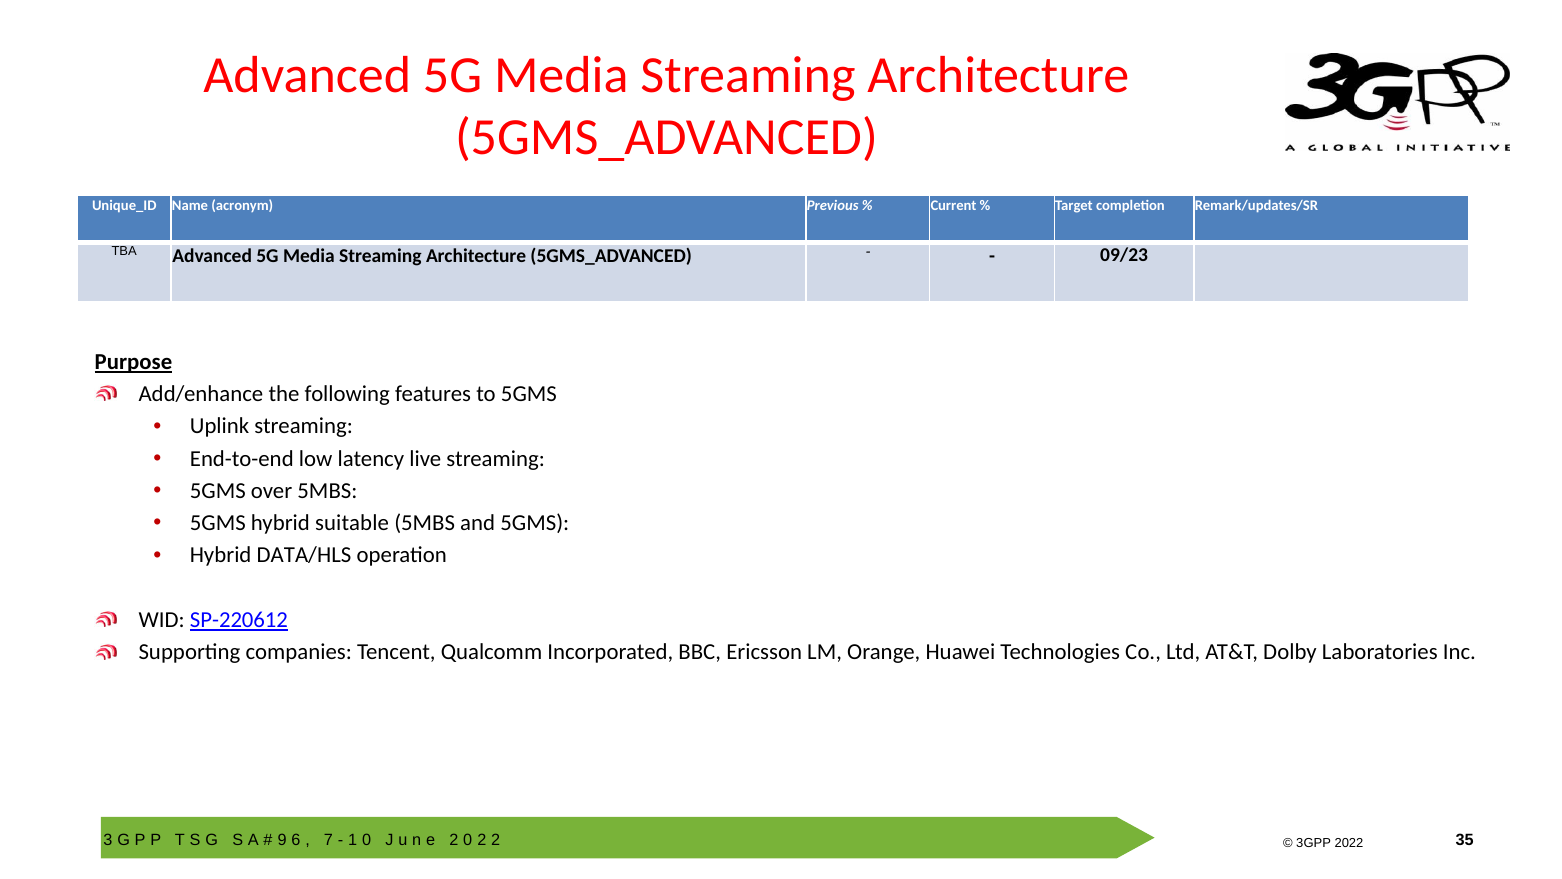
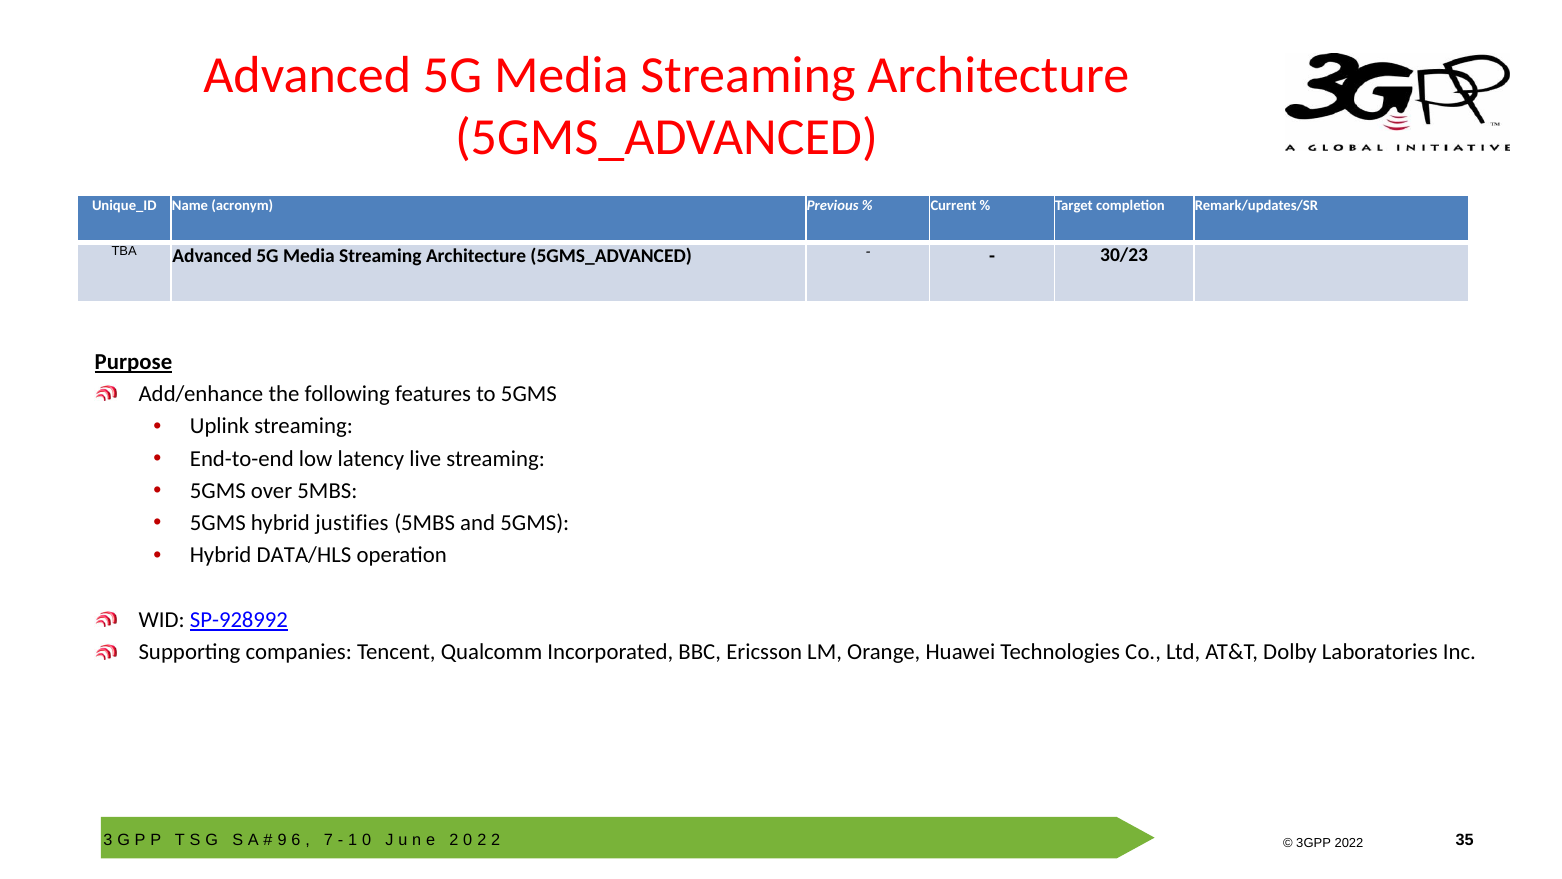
09/23: 09/23 -> 30/23 (1124, 255)
suitable: suitable -> justifies (352, 523)
SP-220612: SP-220612 -> SP-928992 (239, 620)
